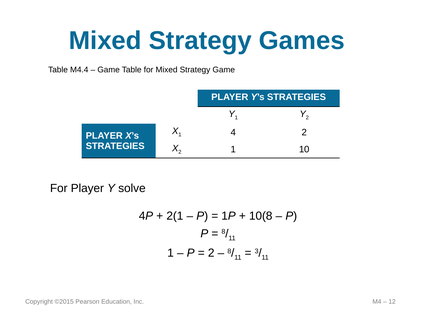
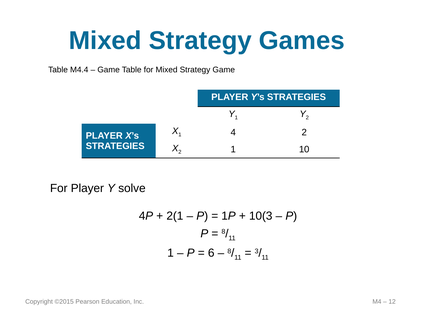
10(8: 10(8 -> 10(3 (261, 216)
2: 2 -> 6 (211, 253)
